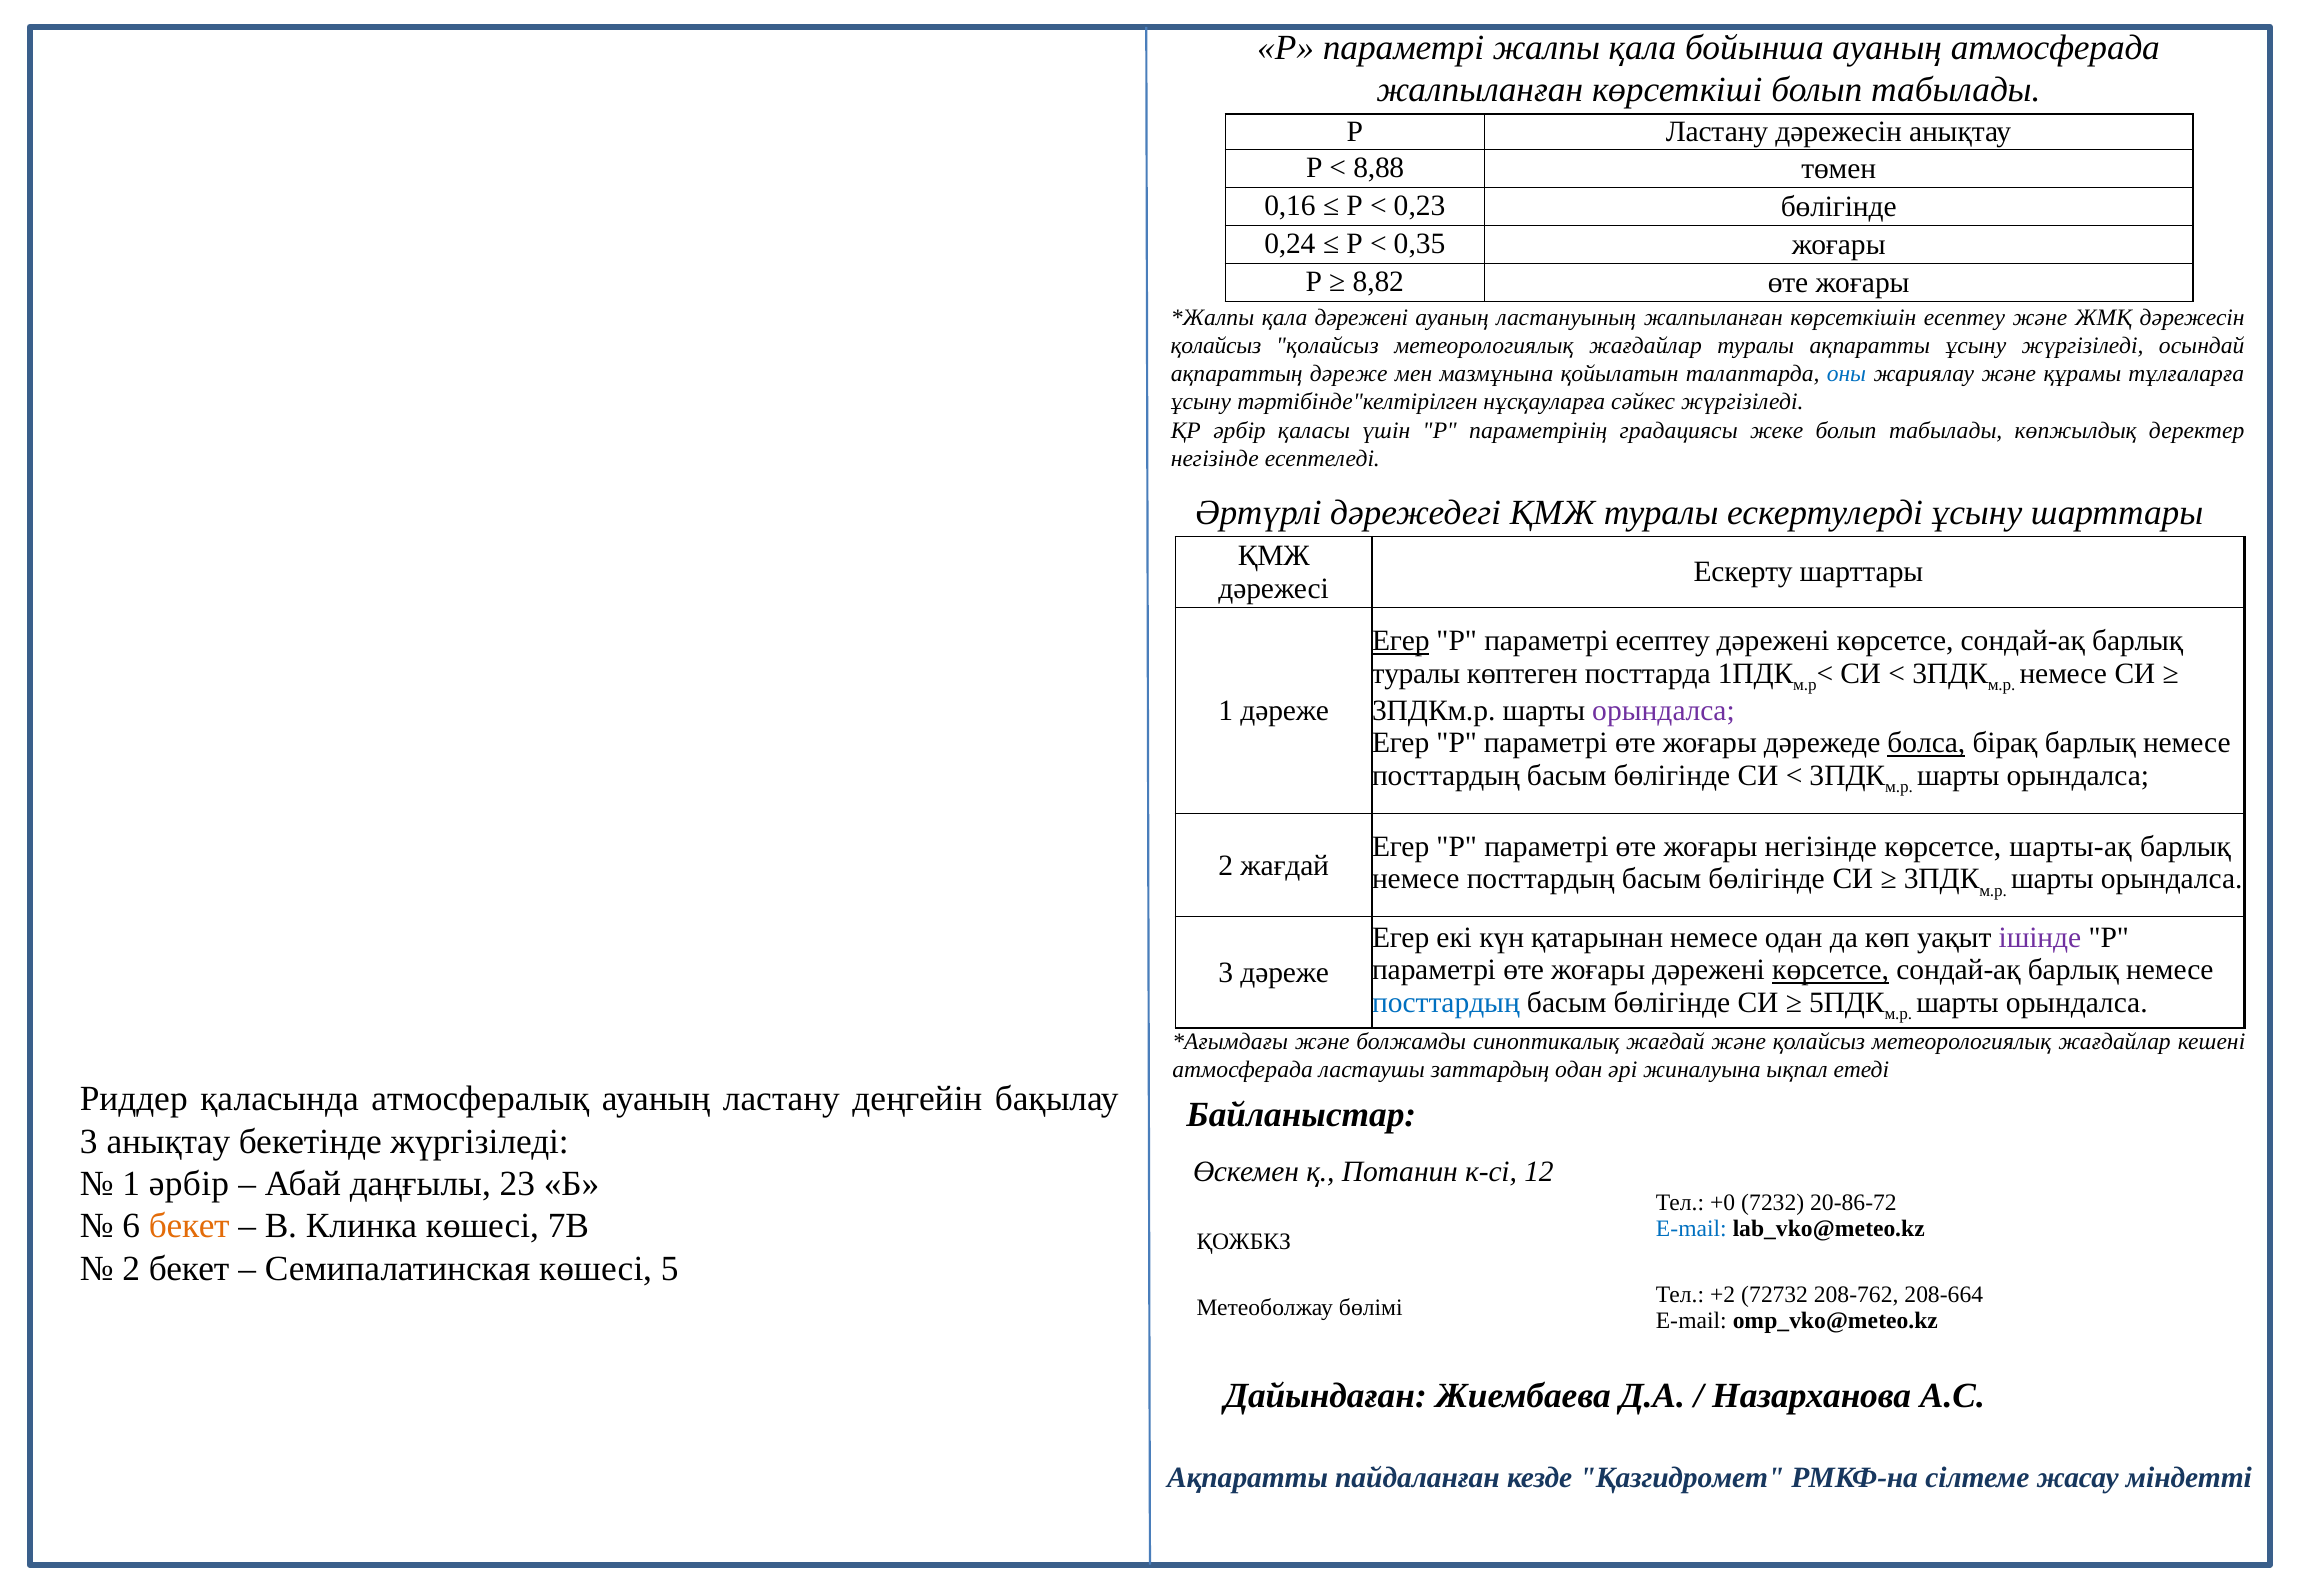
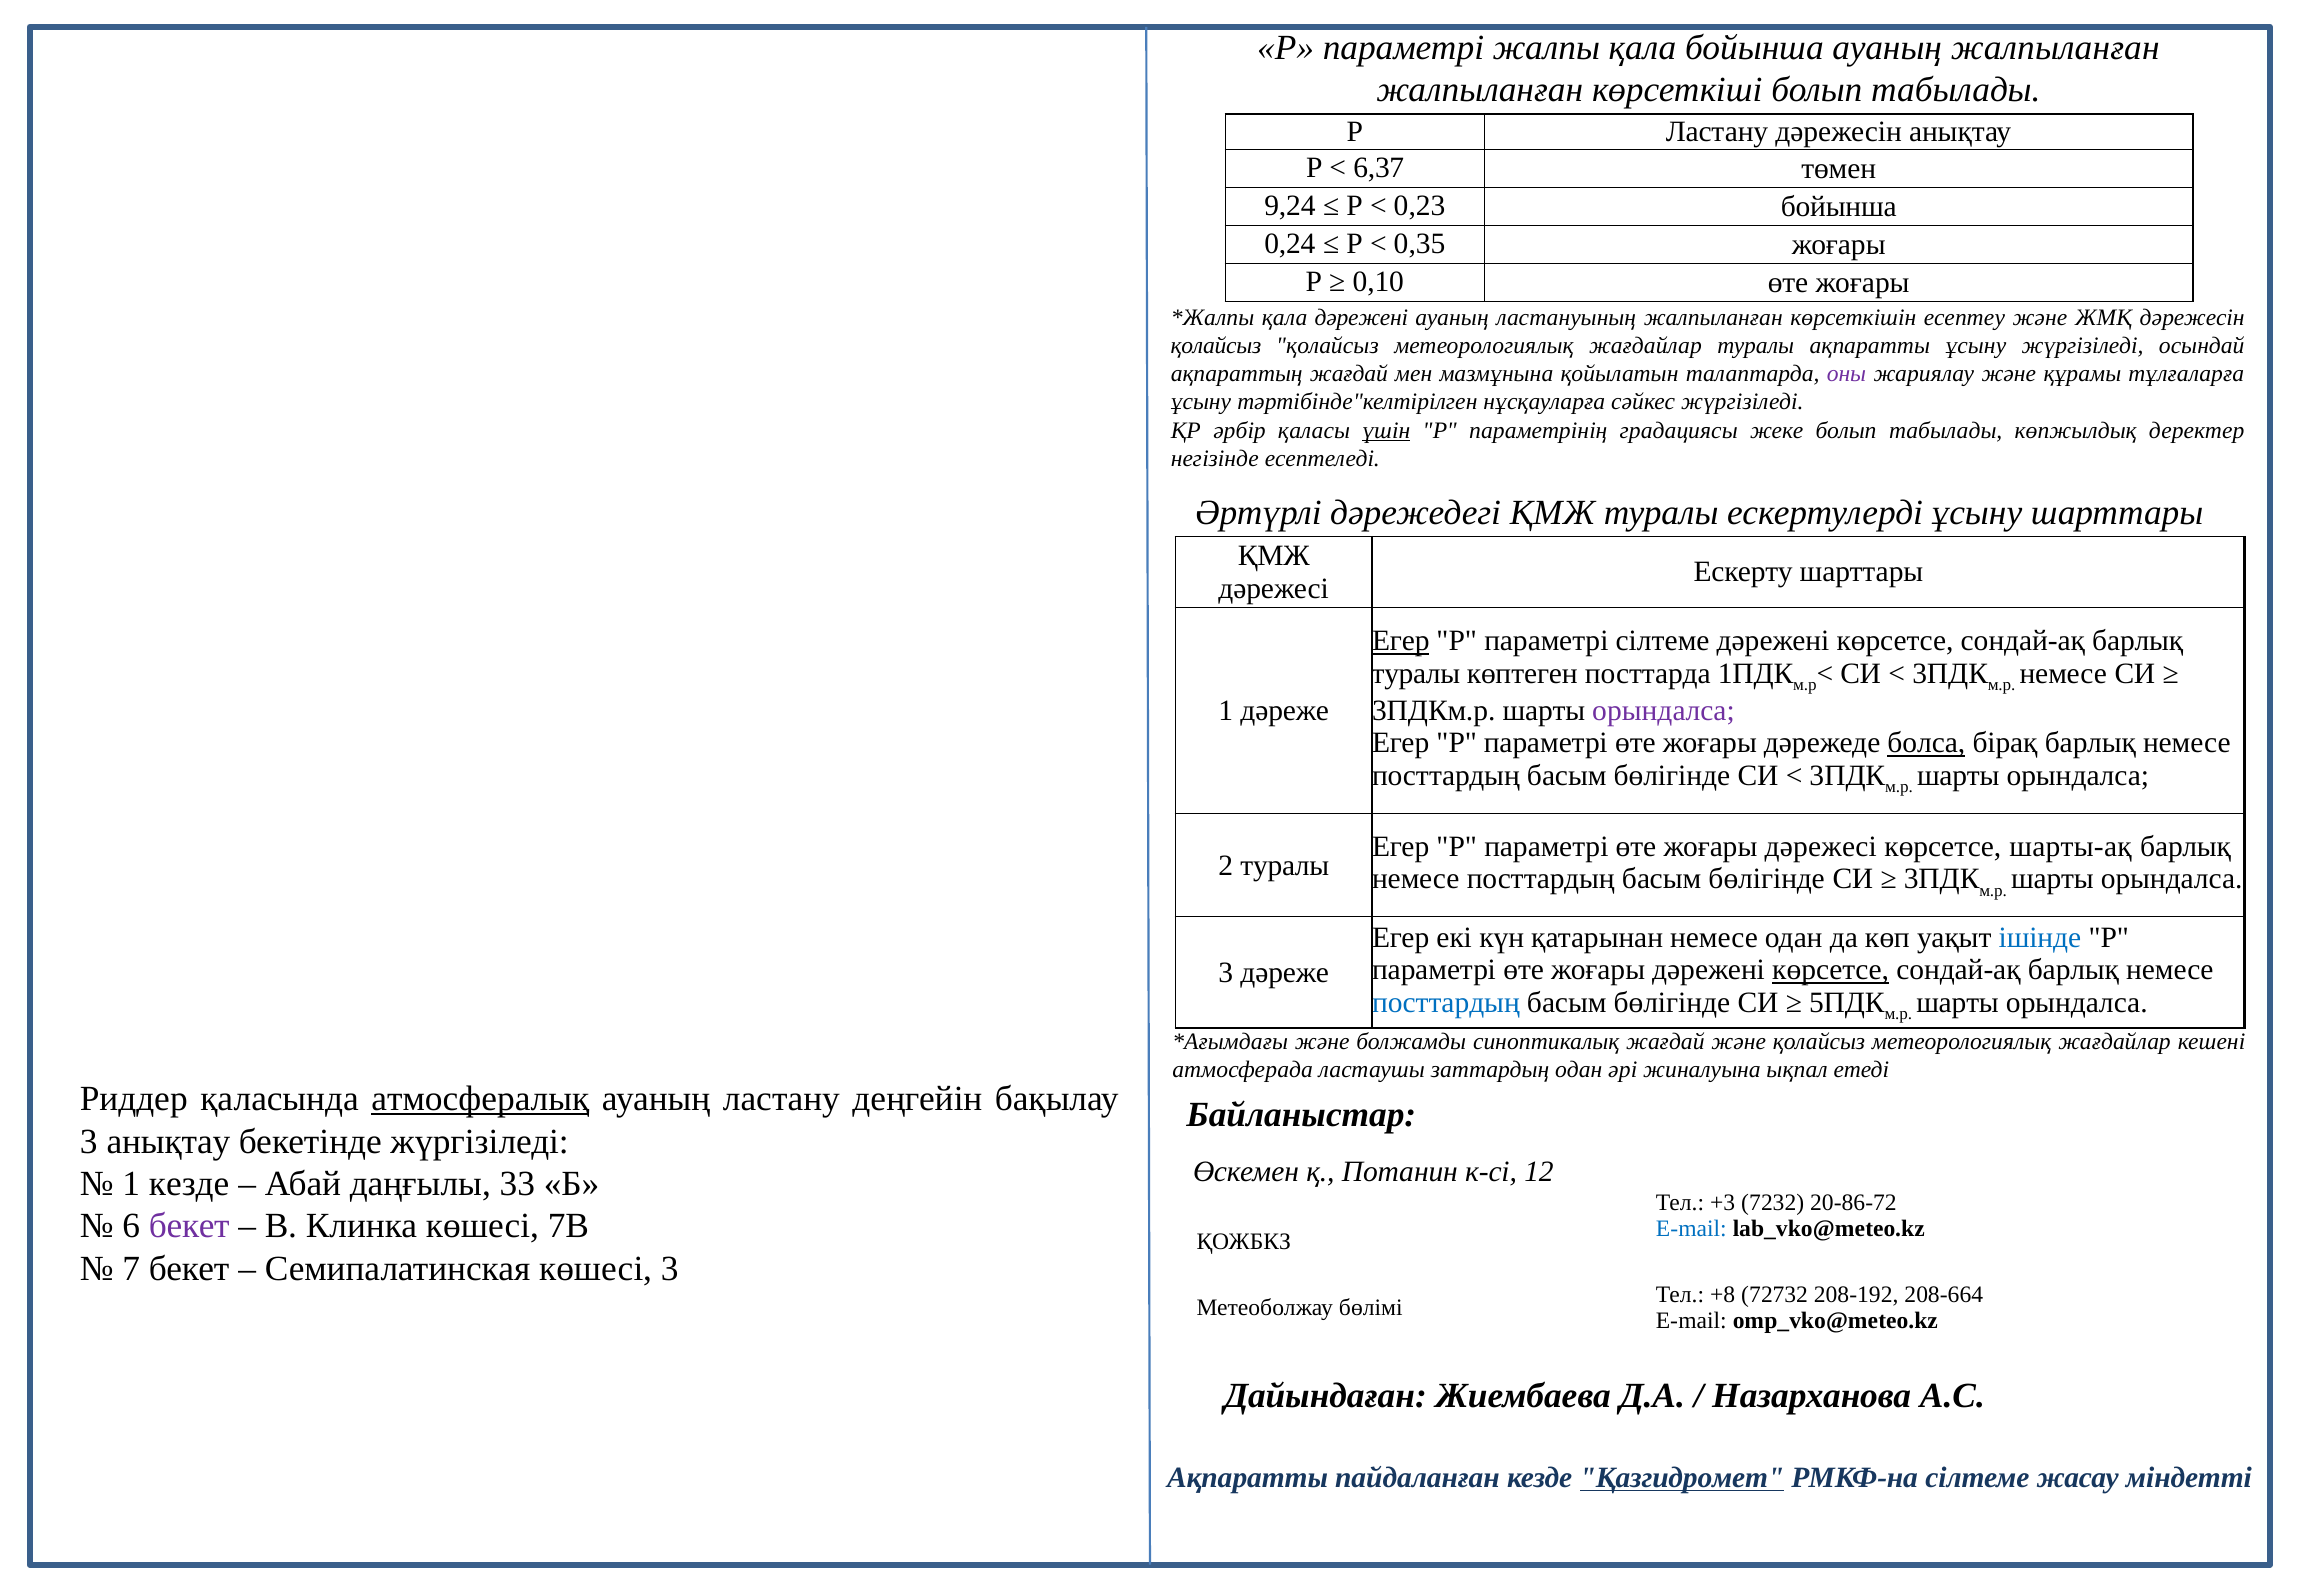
ауаның атмосферада: атмосферада -> жалпыланған (2055, 47)
8,88: 8,88 -> 6,37 (1379, 168)
0,16: 0,16 -> 9,24 (1290, 206)
0,23 бөлігінде: бөлігінде -> бойынша (1839, 206)
8,82: 8,82 -> 0,10 (1378, 282)
ақпараттың дәреже: дәреже -> жағдай (1349, 374)
оны colour: blue -> purple (1846, 374)
үшін underline: none -> present (1386, 431)
параметрі есептеу: есептеу -> сілтеме (1663, 641)
жоғары негізінде: негізінде -> дәрежесі (1821, 847)
2 жағдай: жағдай -> туралы (1285, 865)
ішінде colour: purple -> blue (2040, 938)
атмосфералық underline: none -> present (480, 1099)
1 әрбір: әрбір -> кезде (189, 1184)
23: 23 -> 33 (517, 1184)
+0: +0 -> +3 (1723, 1203)
бекет colour: orange -> purple (189, 1227)
2: 2 -> 7 (131, 1269)
көшесі 5: 5 -> 3 (670, 1269)
+2: +2 -> +8 (1723, 1295)
208-762: 208-762 -> 208-192 (1856, 1295)
Қазгидромет underline: none -> present (1682, 1478)
